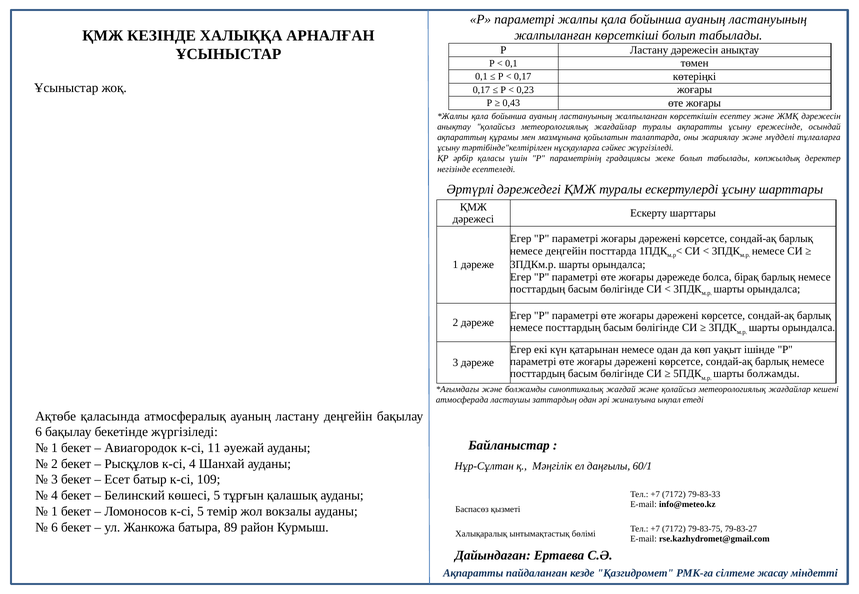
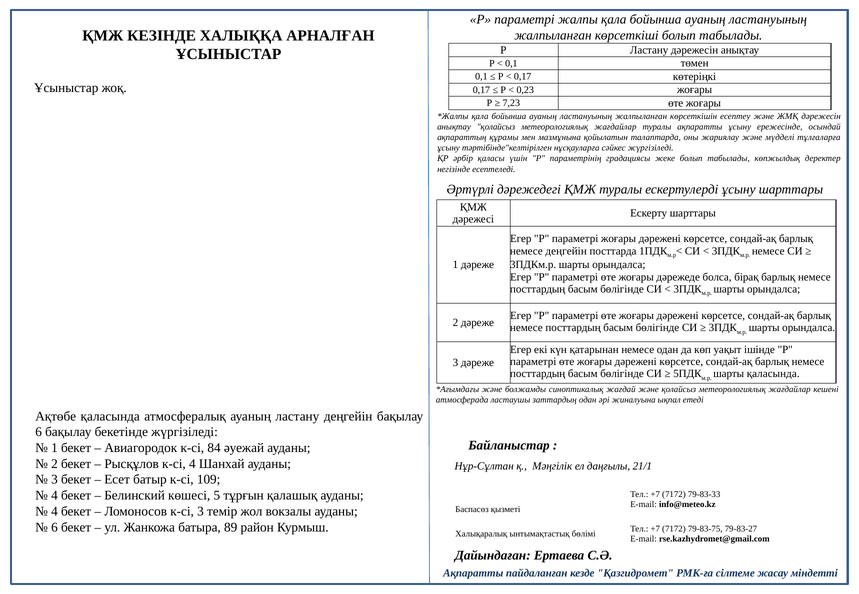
0,43: 0,43 -> 7,23 (511, 103)
шарты болжамды: болжамды -> қаласында (773, 374)
11: 11 -> 84 (214, 448)
60/1: 60/1 -> 21/1 (642, 467)
1: 1 -> 4 (54, 512)
к-сі 5: 5 -> 3 (200, 512)
